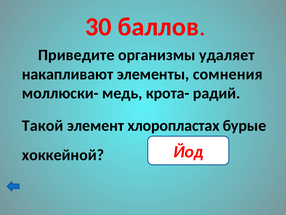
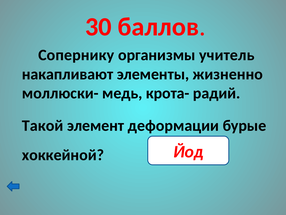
Приведите: Приведите -> Сопернику (76, 55)
удаляет: удаляет -> учитель (227, 55)
сомнения: сомнения -> жизненно (228, 74)
хлоропластах: хлоропластах -> деформации (173, 125)
